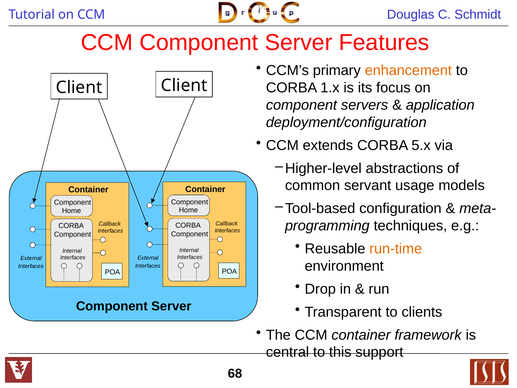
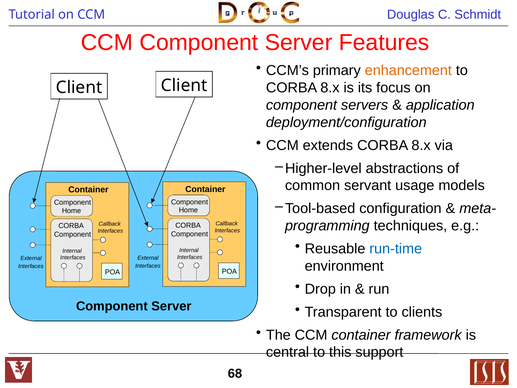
1.x: 1.x -> 8.x (330, 88)
extends CORBA 5.x: 5.x -> 8.x (421, 145)
run-time colour: orange -> blue (396, 249)
